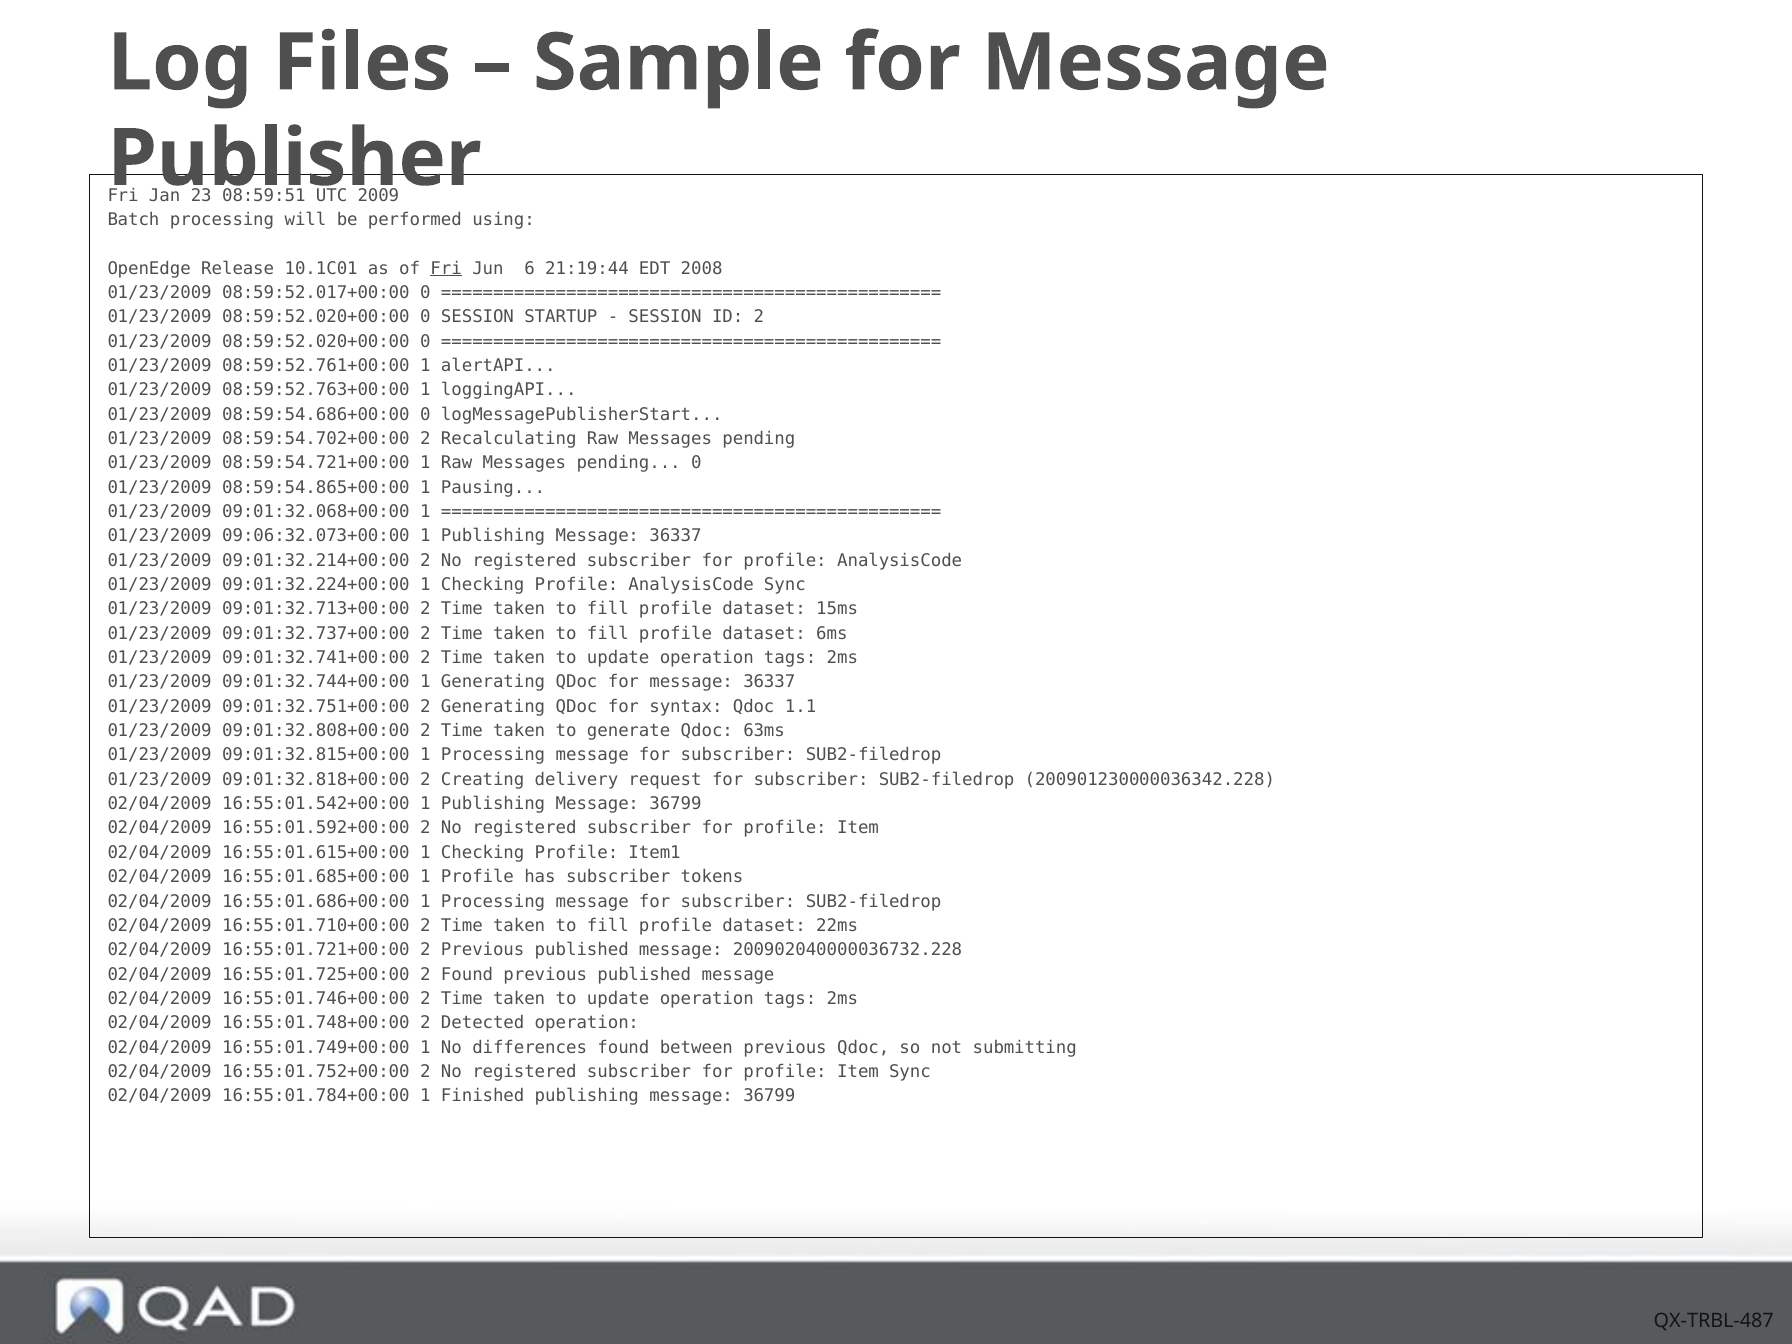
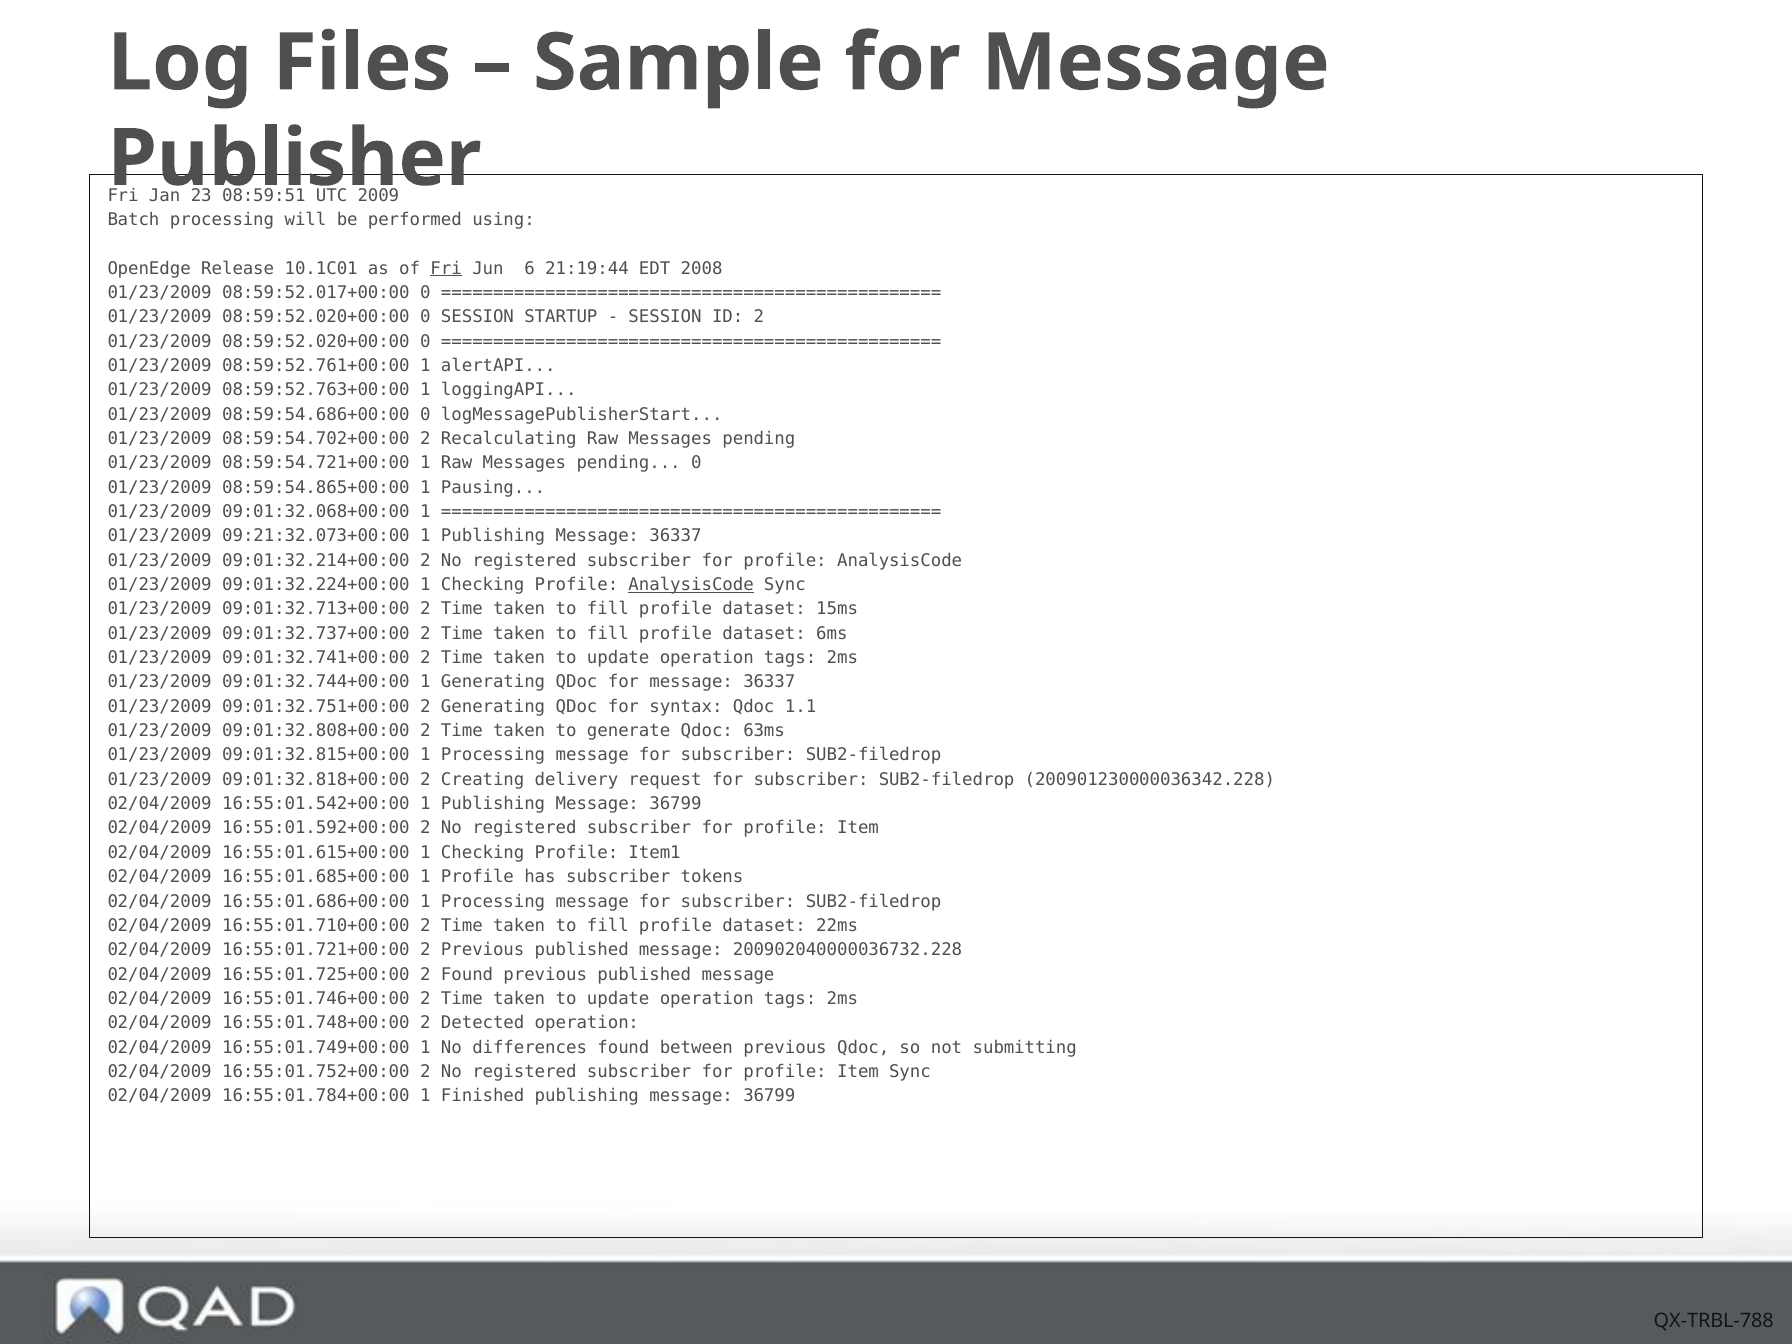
09:06:32.073+00:00: 09:06:32.073+00:00 -> 09:21:32.073+00:00 (316, 536)
AnalysisCode underline: none -> present (691, 585)
QX-TRBL-487: QX-TRBL-487 -> QX-TRBL-788 (1714, 1321)
